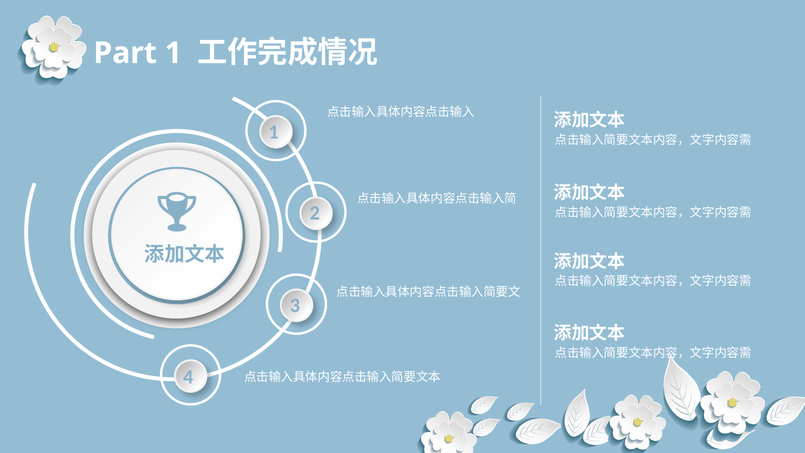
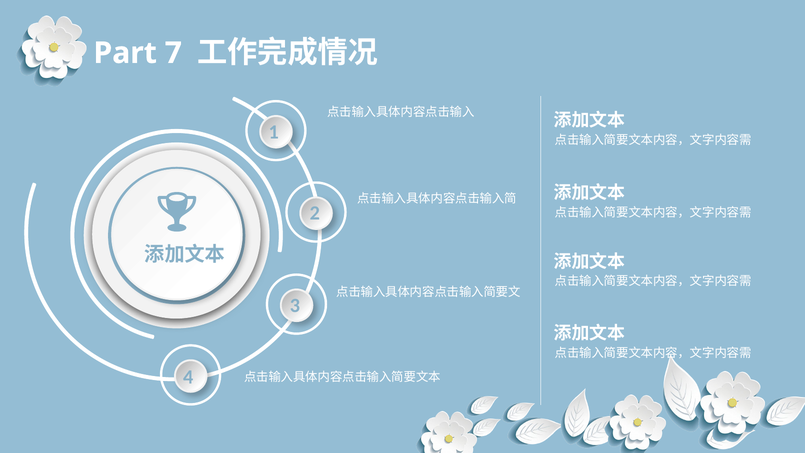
Part 1: 1 -> 7 (173, 53)
